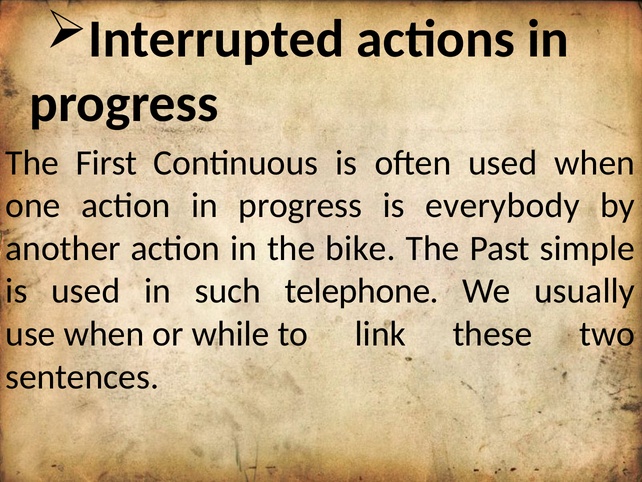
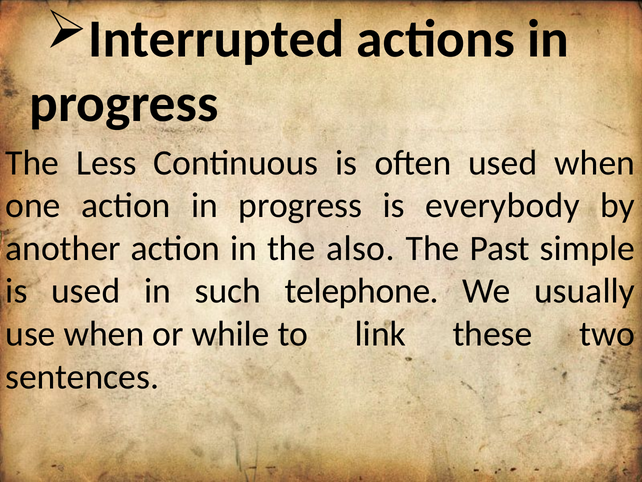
First: First -> Less (106, 163)
bike: bike -> also (360, 248)
